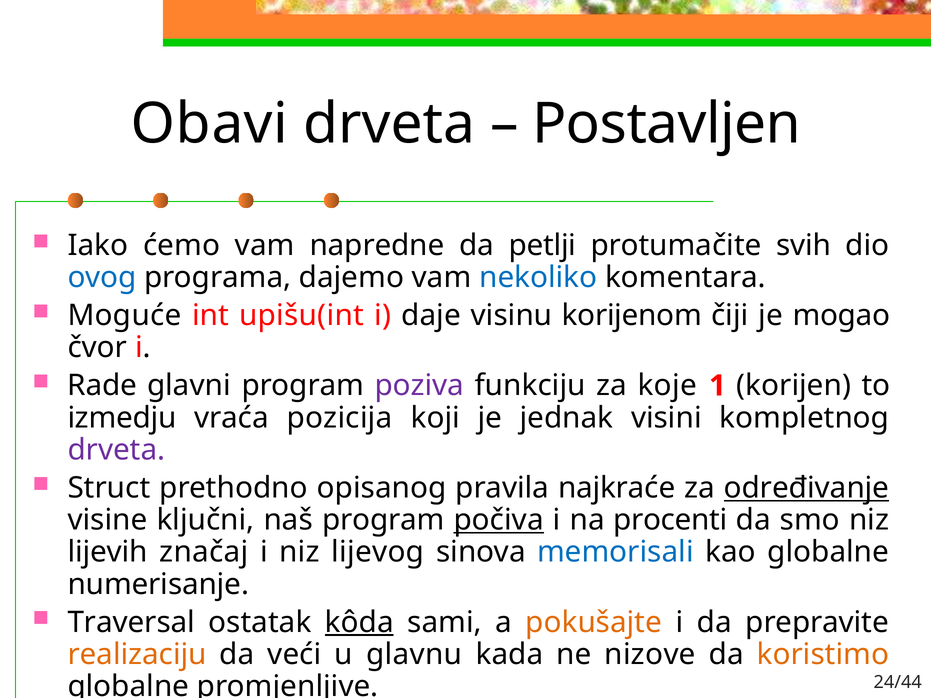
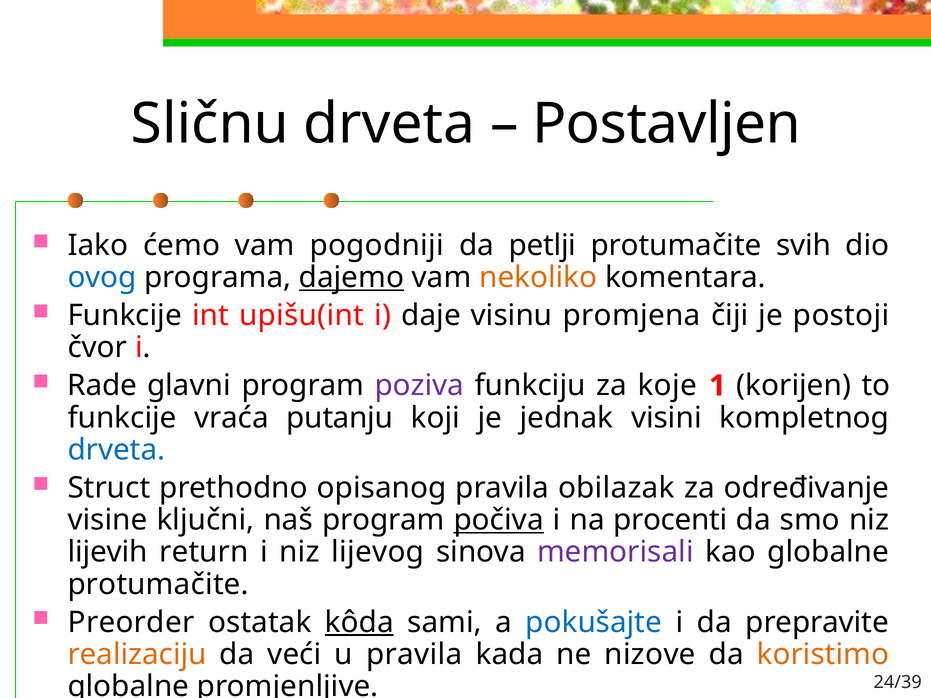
Obavi: Obavi -> Sličnu (210, 124)
napredne: napredne -> pogodniji (377, 246)
dajemo underline: none -> present (351, 278)
nekoliko colour: blue -> orange (538, 278)
Moguće: Moguće -> Funkcije (125, 316)
korijenom: korijenom -> promjena (632, 316)
mogao: mogao -> postoji (841, 316)
izmedju: izmedju -> funkcije (122, 418)
pozicija: pozicija -> putanju (340, 418)
drveta colour: purple -> blue (116, 450)
najkraće: najkraće -> obilazak (616, 488)
određivanje underline: present -> none (807, 488)
značaj: značaj -> return (204, 552)
memorisali colour: blue -> purple (615, 552)
numerisanje: numerisanje -> protumačite (158, 584)
Traversal: Traversal -> Preorder (131, 622)
pokušajte colour: orange -> blue (594, 622)
u glavnu: glavnu -> pravila (414, 655)
24/44: 24/44 -> 24/39 (898, 683)
